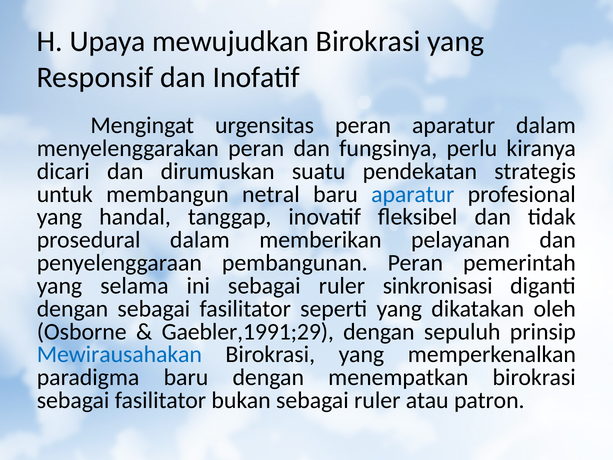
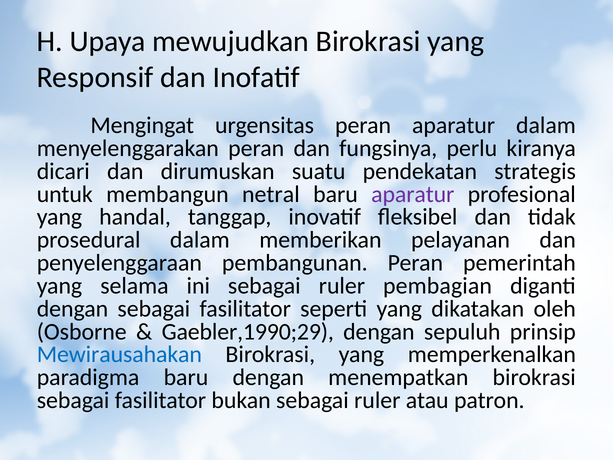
aparatur colour: blue -> purple (413, 194)
sinkronisasi: sinkronisasi -> pembagian (438, 286)
Gaebler,1991;29: Gaebler,1991;29 -> Gaebler,1990;29 (248, 332)
